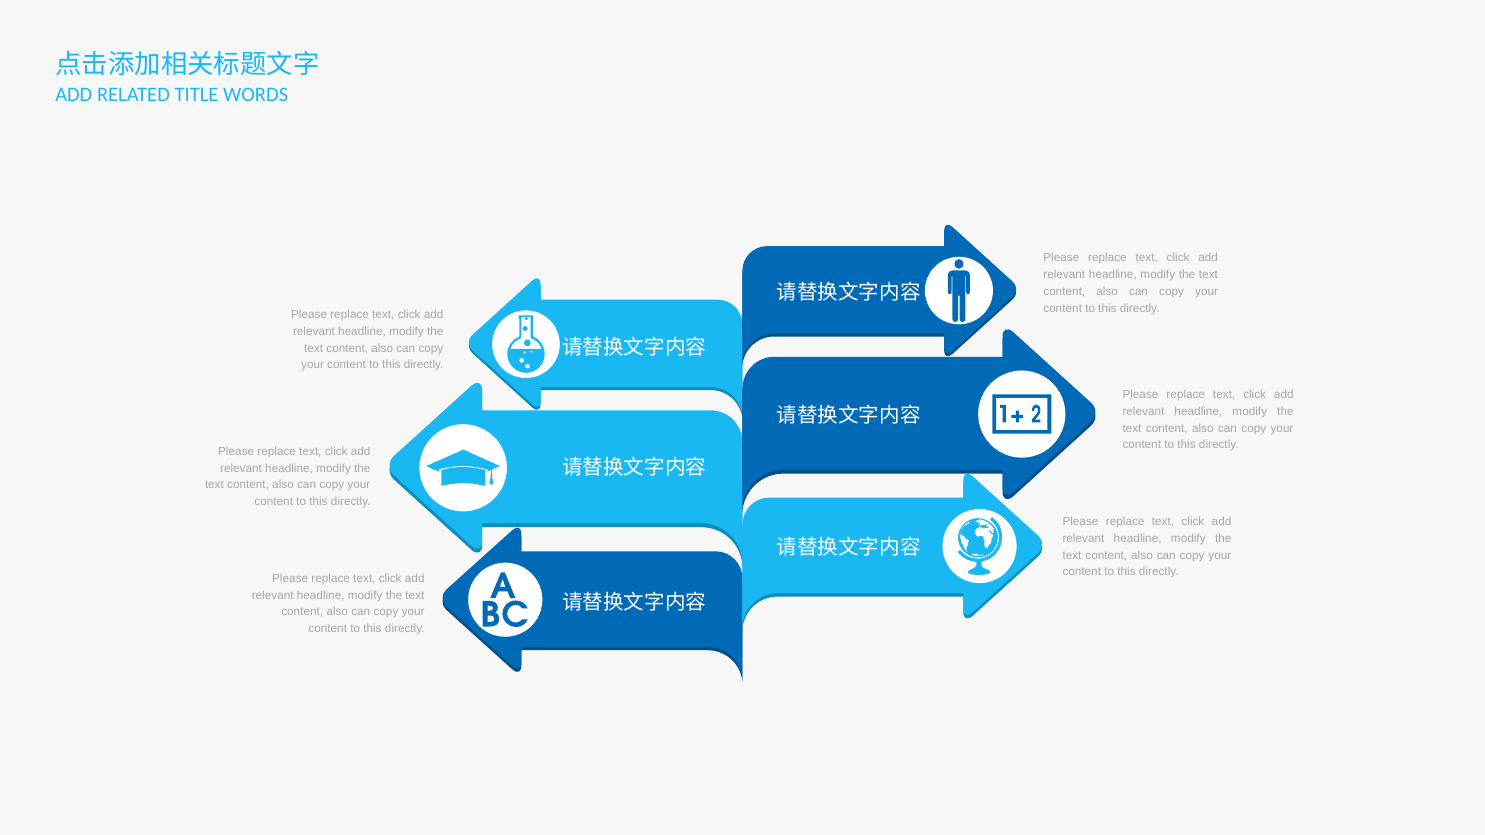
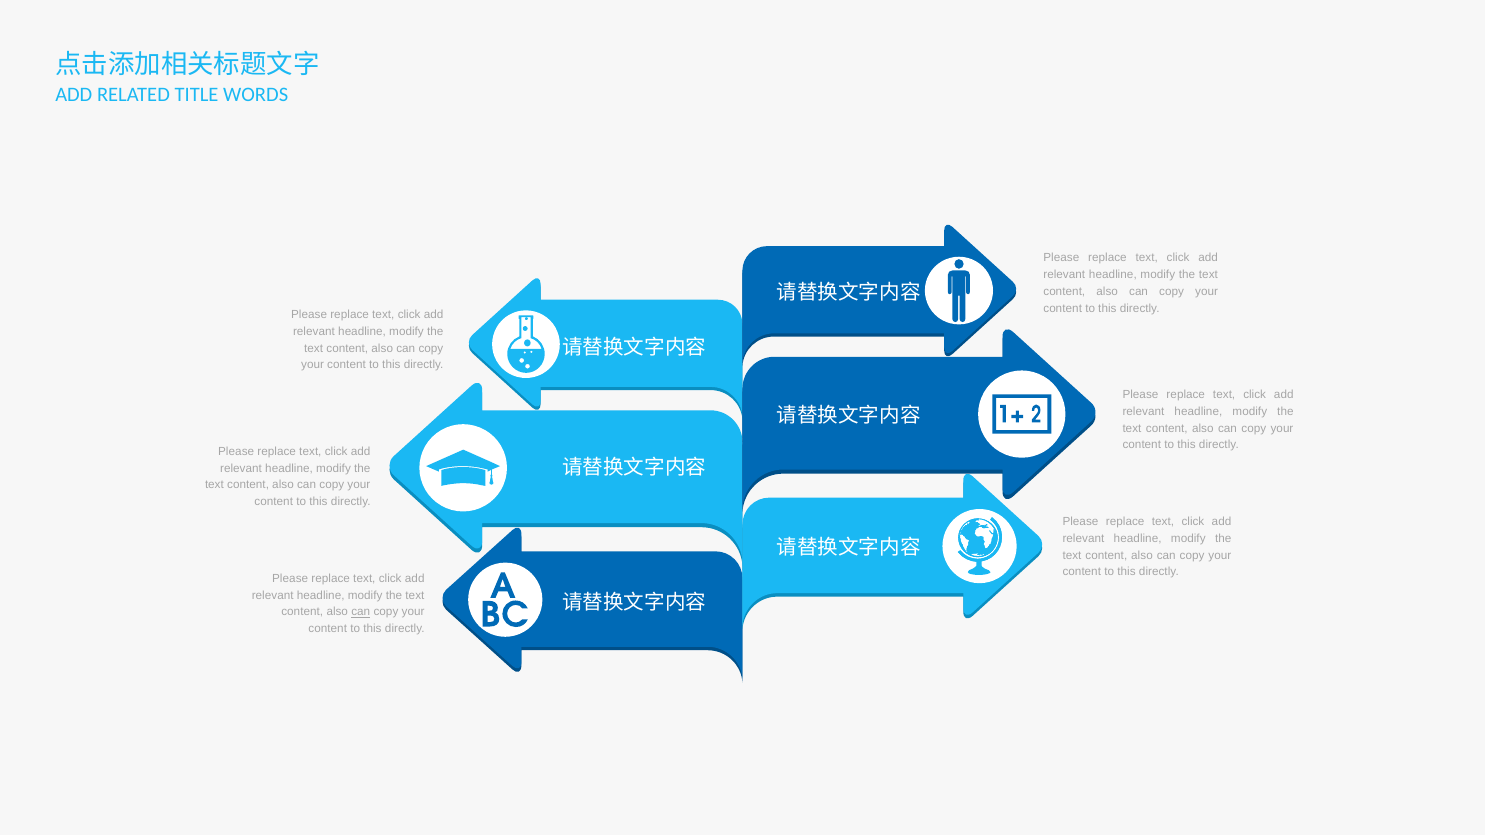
can underline: none -> present (361, 612)
